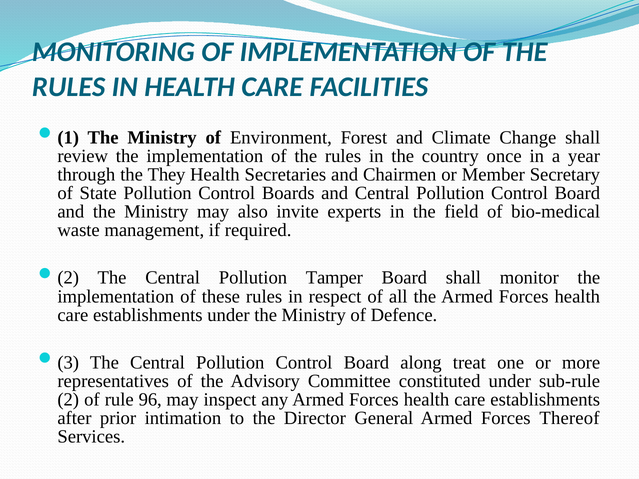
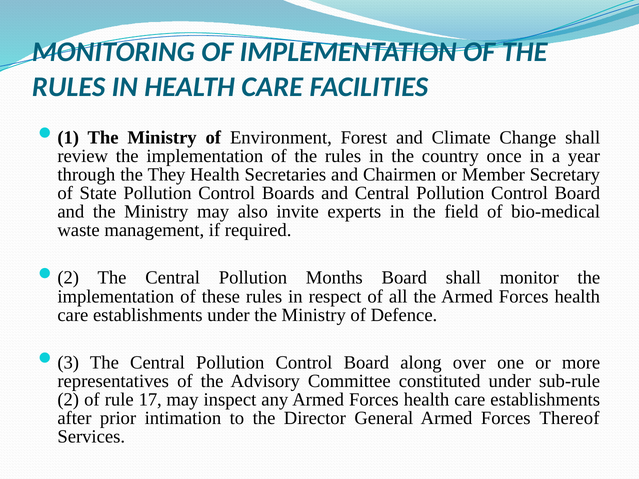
Tamper: Tamper -> Months (334, 278)
treat: treat -> over (469, 363)
96: 96 -> 17 (150, 400)
